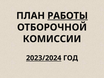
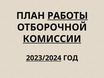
КОМИССИИ underline: none -> present (52, 39)
